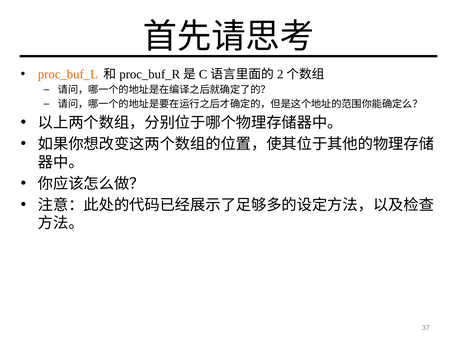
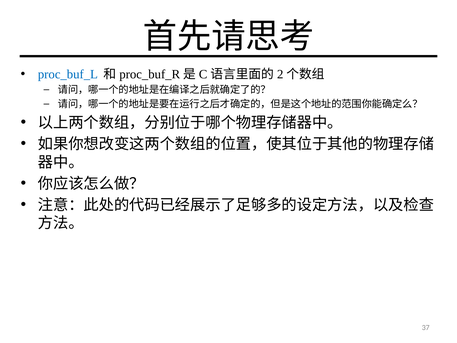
proc_buf_L colour: orange -> blue (68, 74)
